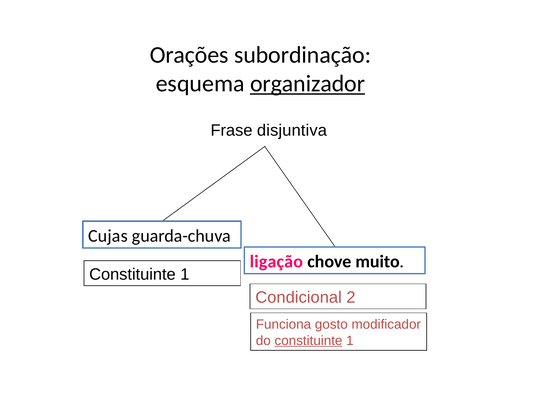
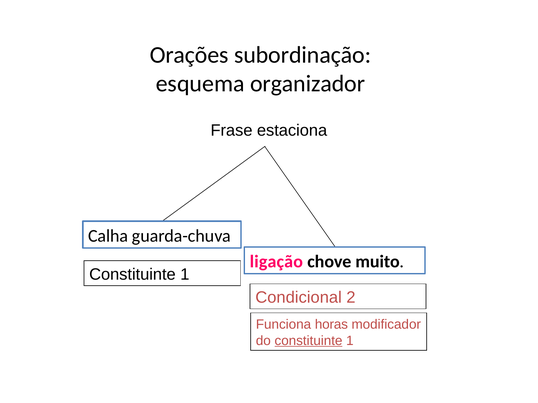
organizador underline: present -> none (308, 84)
disjuntiva: disjuntiva -> estaciona (292, 131)
Cujas: Cujas -> Calha (108, 236)
gosto: gosto -> horas (331, 325)
